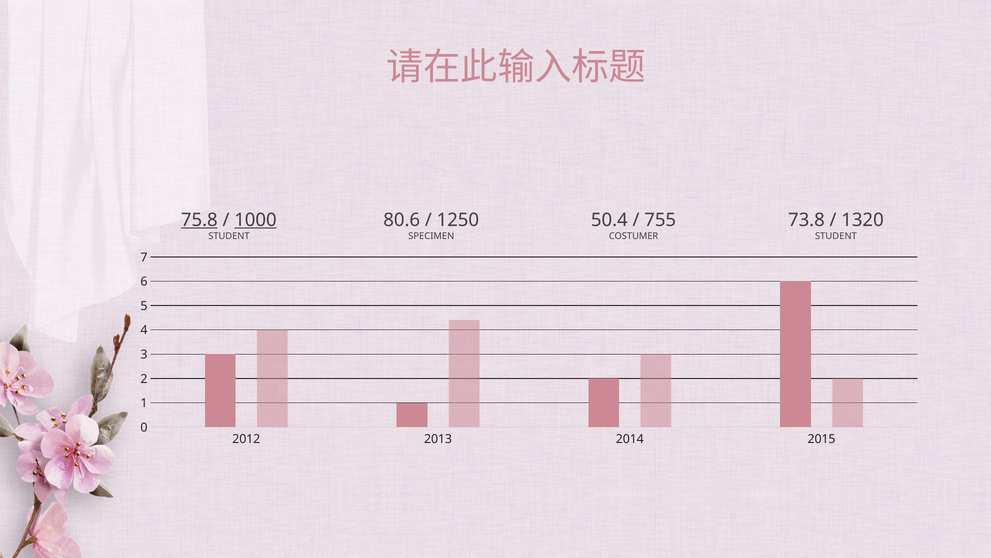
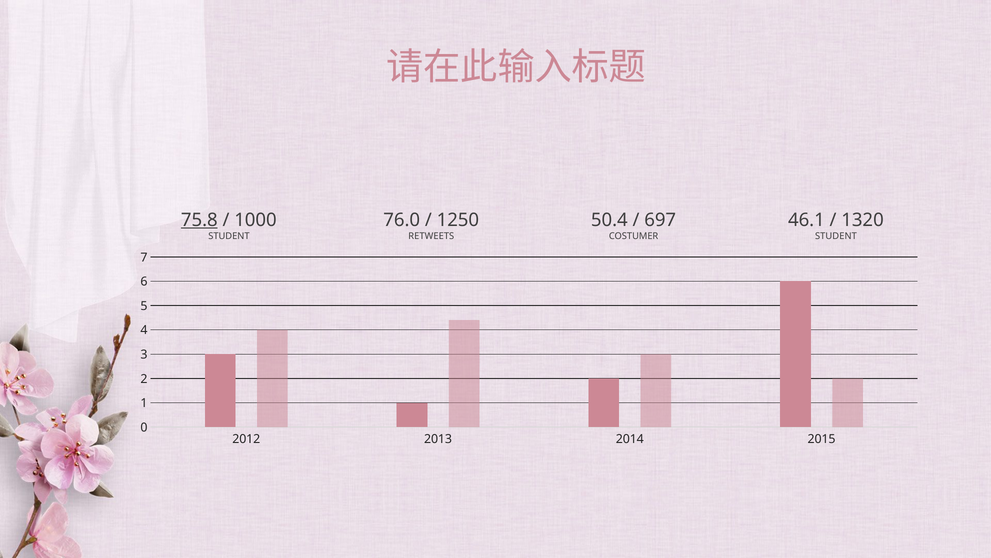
1000 underline: present -> none (255, 220)
80.6: 80.6 -> 76.0 (402, 220)
755: 755 -> 697 (660, 220)
73.8: 73.8 -> 46.1 (806, 220)
SPECIMEN: SPECIMEN -> RETWEETS (431, 236)
